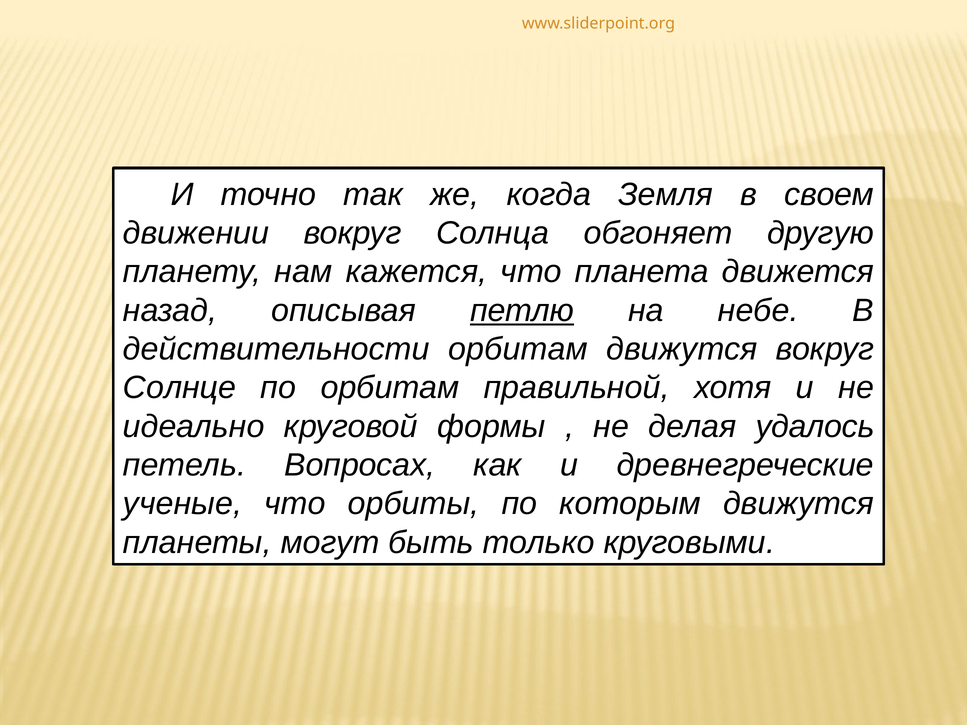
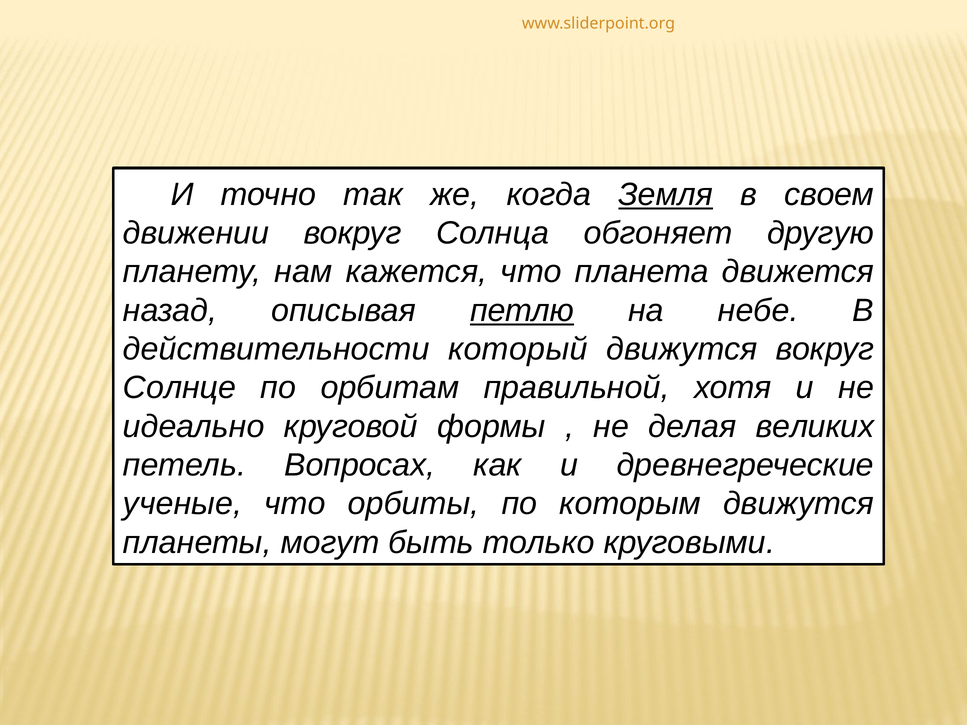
Земля underline: none -> present (666, 195)
действительности орбитам: орбитам -> который (518, 349)
удалось: удалось -> великих (815, 427)
